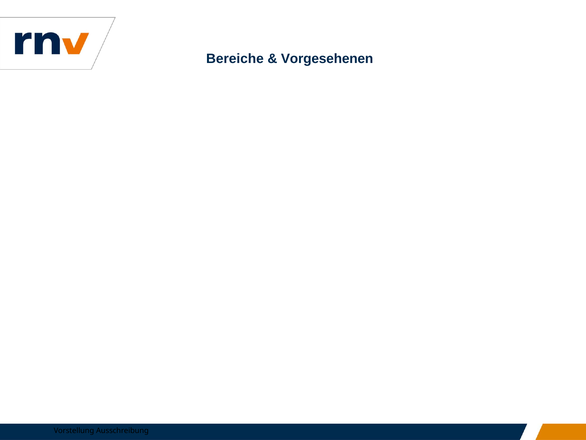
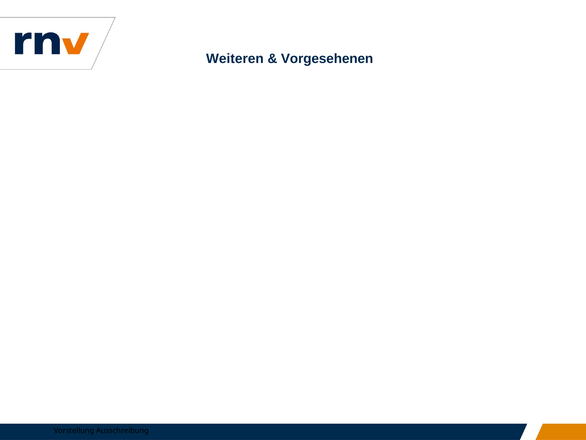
Bereiche: Bereiche -> Weiteren (235, 59)
